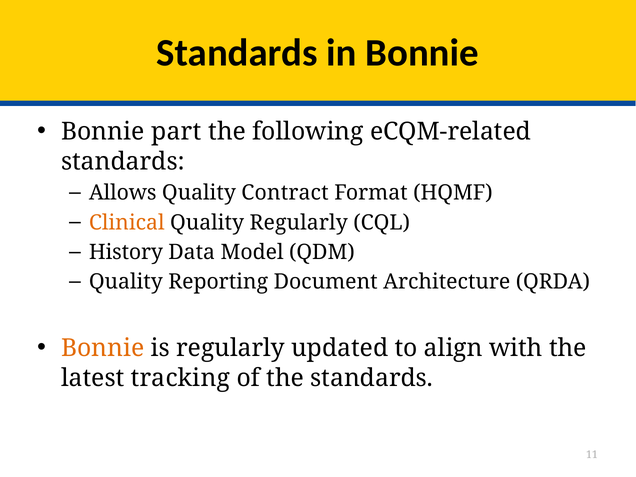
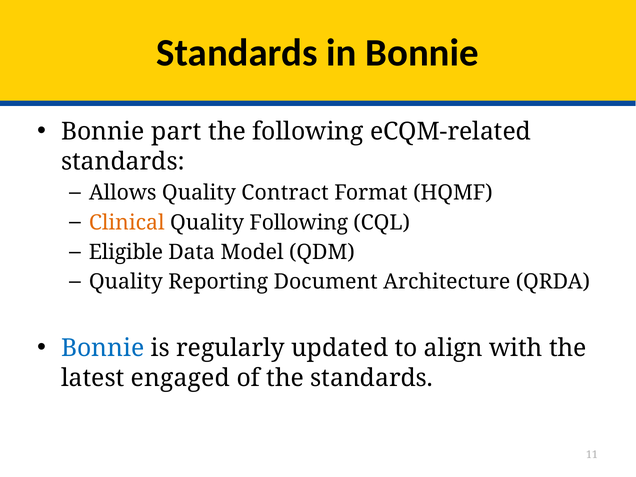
Quality Regularly: Regularly -> Following (299, 223)
History: History -> Eligible (126, 252)
Bonnie colour: orange -> blue (103, 348)
tracking: tracking -> engaged (180, 378)
